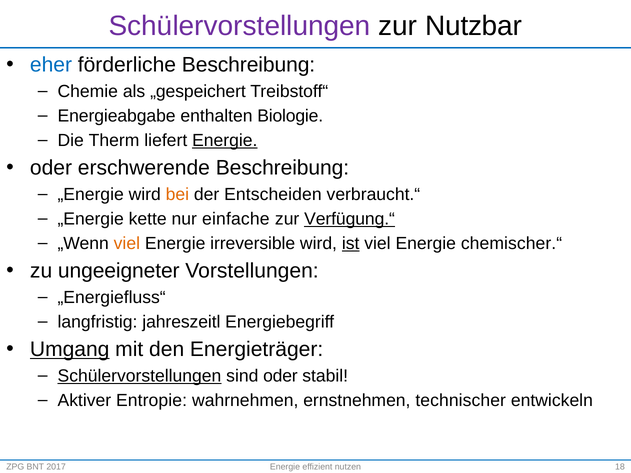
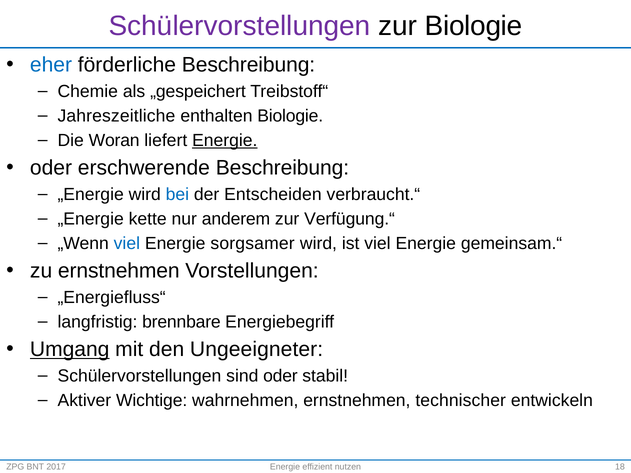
zur Nutzbar: Nutzbar -> Biologie (474, 26)
Energieabgabe: Energieabgabe -> Jahreszeitliche (116, 116)
Therm: Therm -> Woran (114, 141)
bei colour: orange -> blue (177, 195)
einfache: einfache -> anderem (236, 219)
Verfügung.“ underline: present -> none (350, 219)
viel colour: orange -> blue (127, 244)
irreversible: irreversible -> sorgsamer (253, 244)
ist underline: present -> none (351, 244)
chemischer.“: chemischer.“ -> gemeinsam.“ (512, 244)
zu ungeeigneter: ungeeigneter -> ernstnehmen (119, 271)
jahreszeitl: jahreszeitl -> brennbare (181, 322)
Energieträger: Energieträger -> Ungeeigneter (257, 350)
Schülervorstellungen underline: present -> none (139, 376)
Entropie: Entropie -> Wichtige (152, 401)
